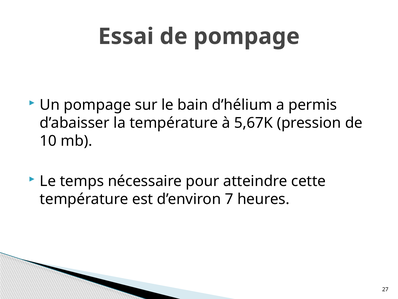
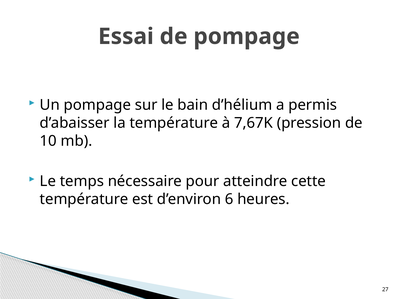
5,67K: 5,67K -> 7,67K (254, 123)
7: 7 -> 6 (229, 199)
